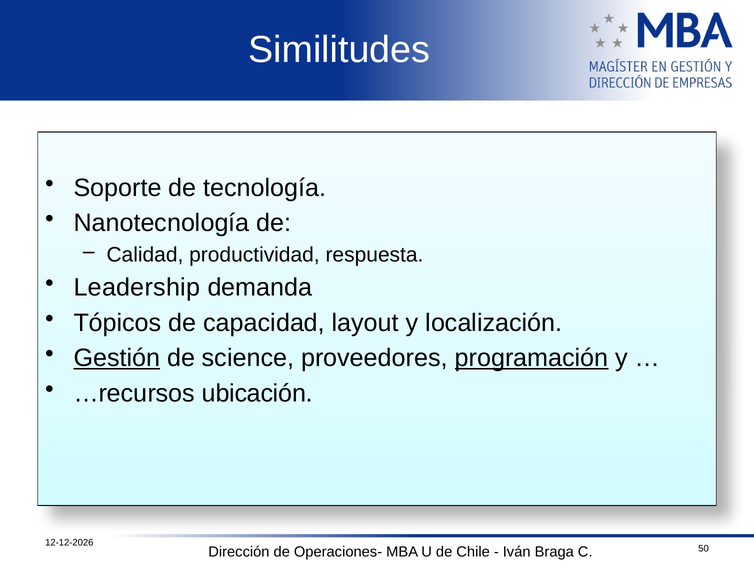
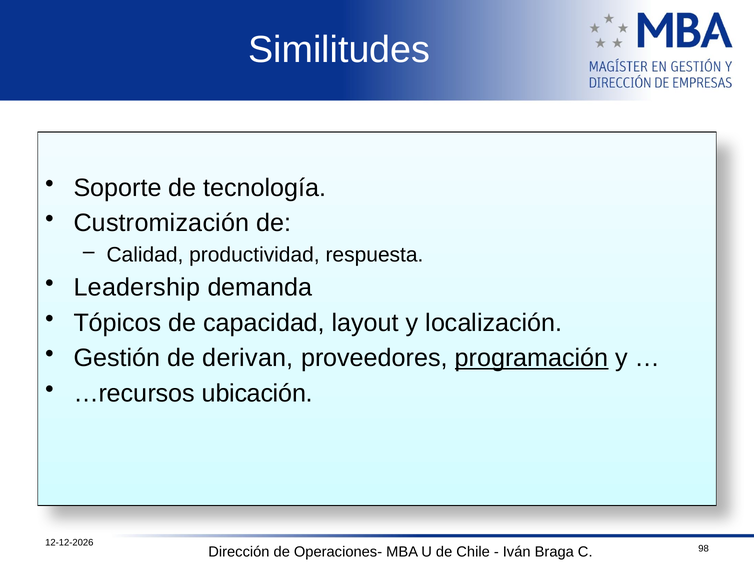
Nanotecnología: Nanotecnología -> Custromización (161, 223)
Gestión underline: present -> none (117, 358)
science: science -> derivan (248, 358)
50: 50 -> 98 (704, 548)
